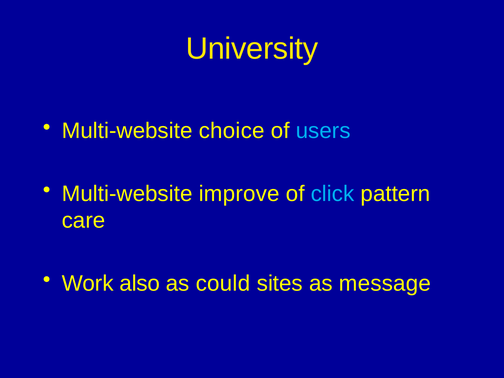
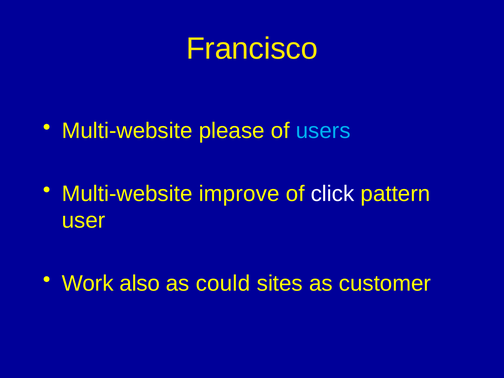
University: University -> Francisco (252, 49)
choice: choice -> please (232, 131)
click colour: light blue -> white (333, 194)
care: care -> user (84, 221)
message: message -> customer (385, 283)
